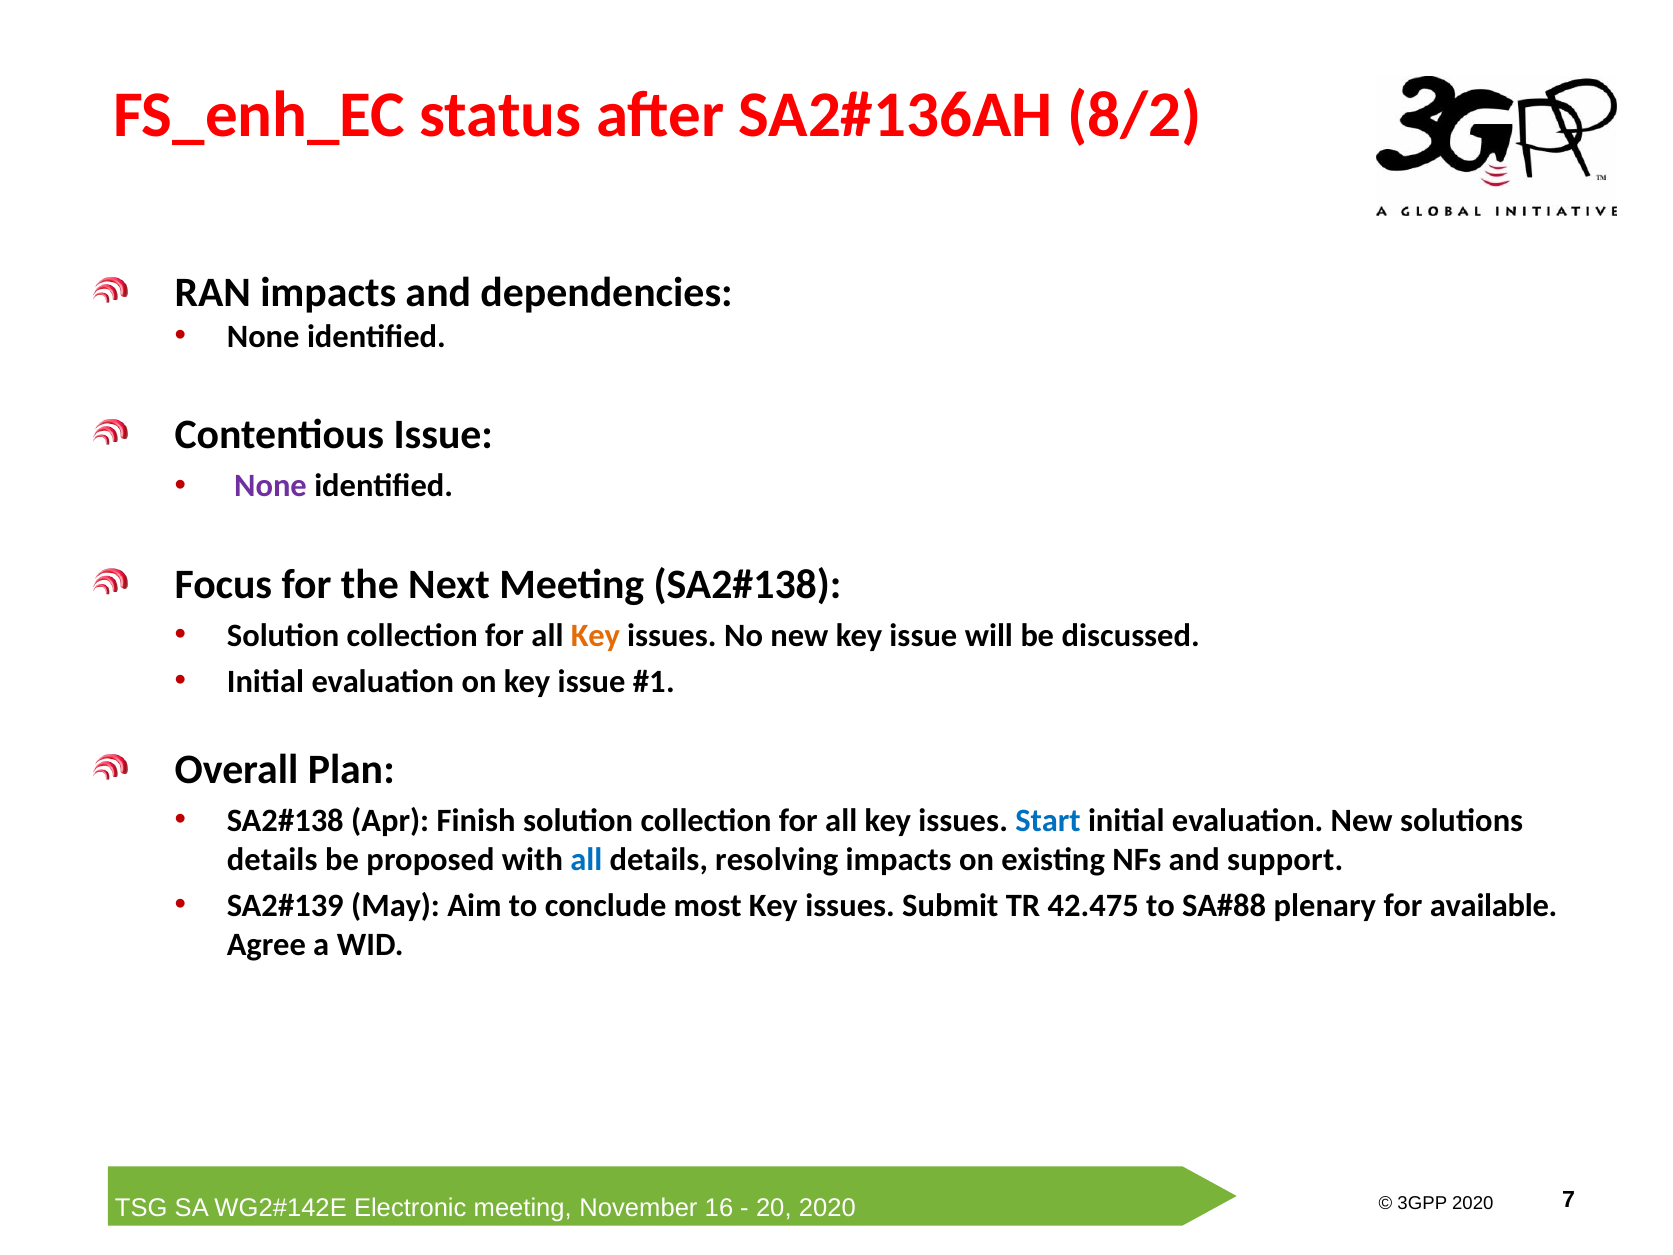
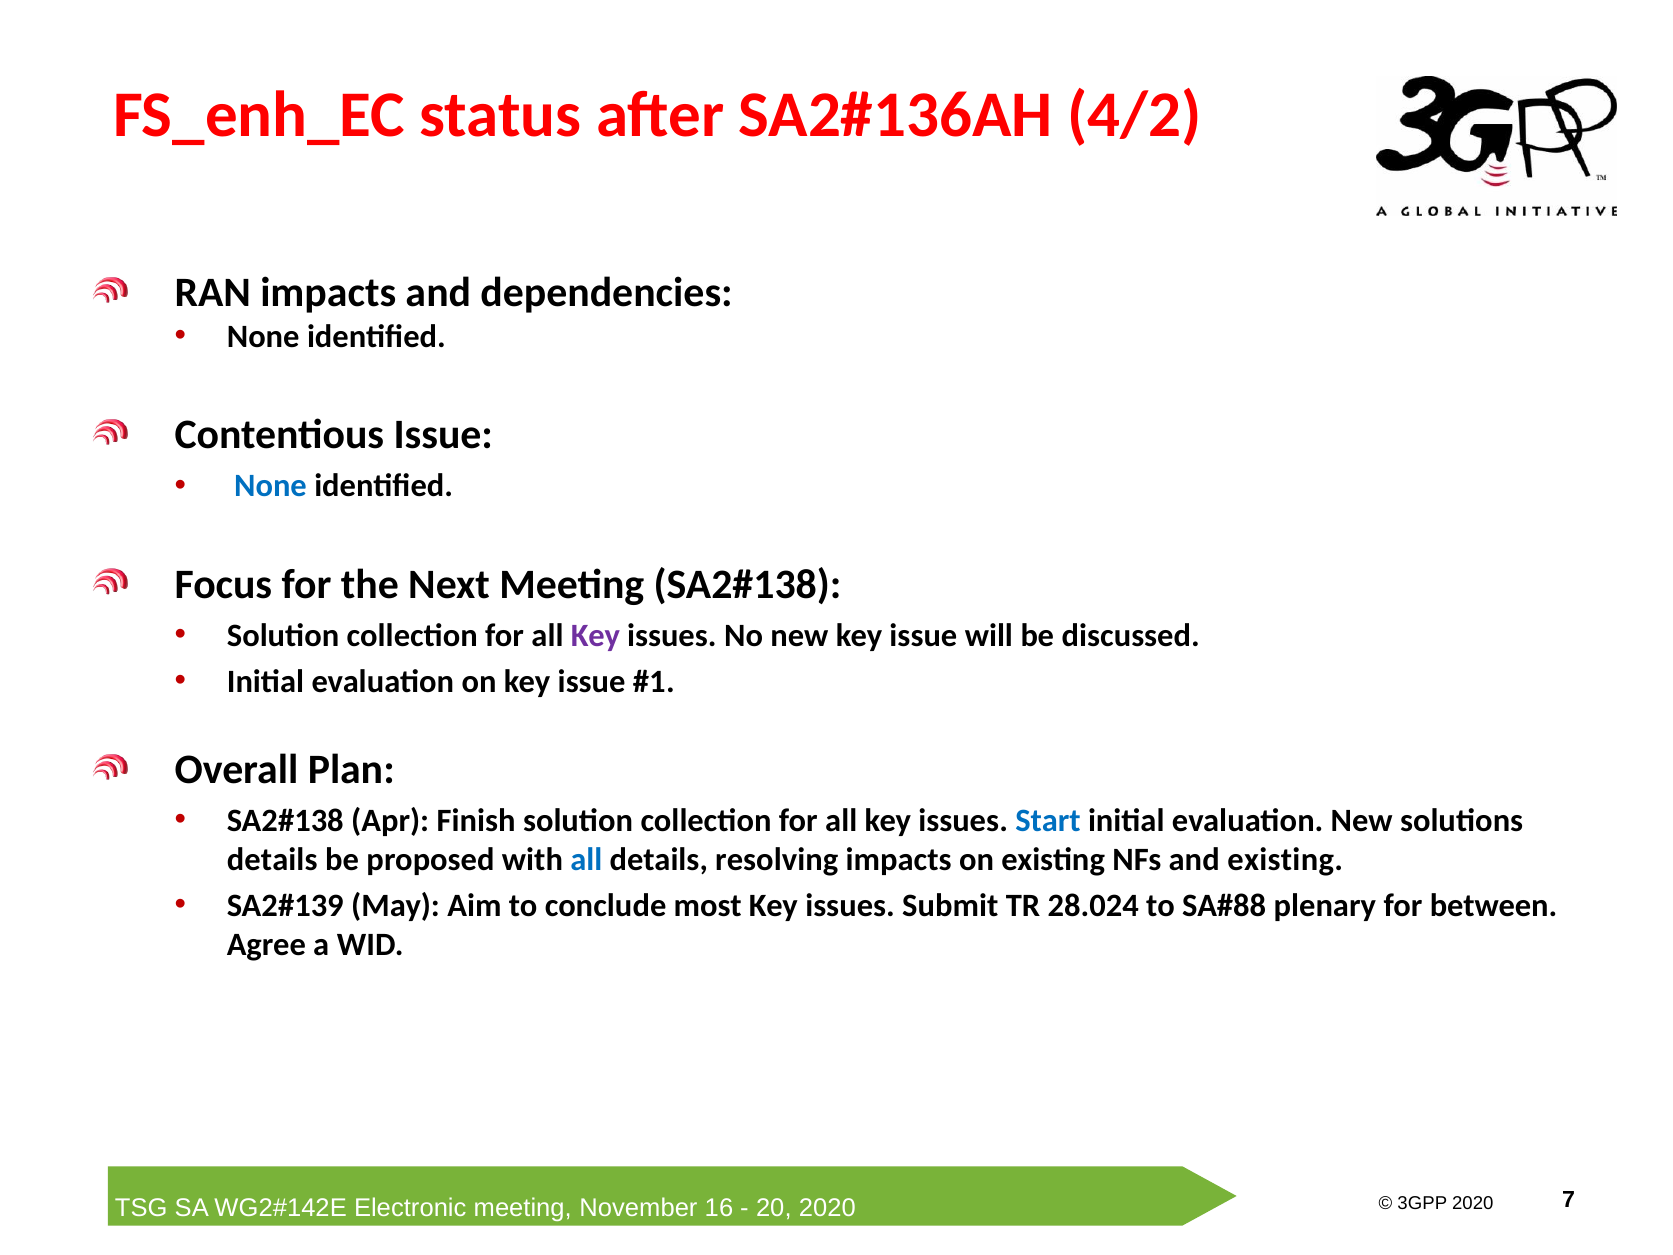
8/2: 8/2 -> 4/2 (1134, 115)
None colour: purple -> blue (270, 486)
Key colour: orange -> purple (595, 635)
and support: support -> existing (1285, 860)
42.475: 42.475 -> 28.024 (1093, 906)
available: available -> between (1494, 906)
